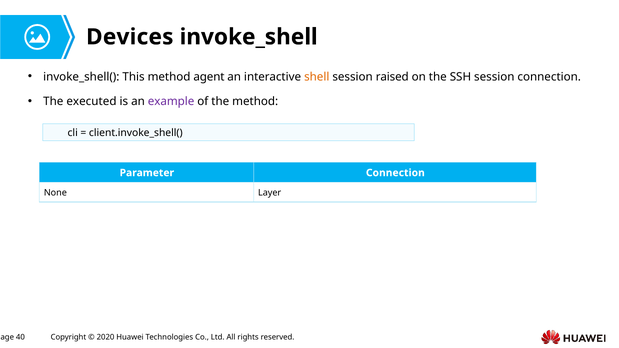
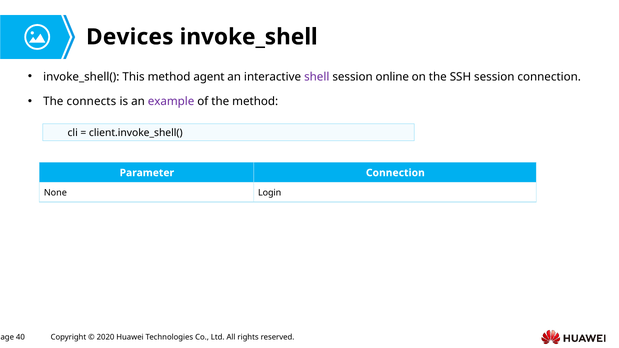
shell colour: orange -> purple (317, 77)
raised: raised -> online (392, 77)
executed: executed -> connects (91, 101)
Layer: Layer -> Login (270, 193)
